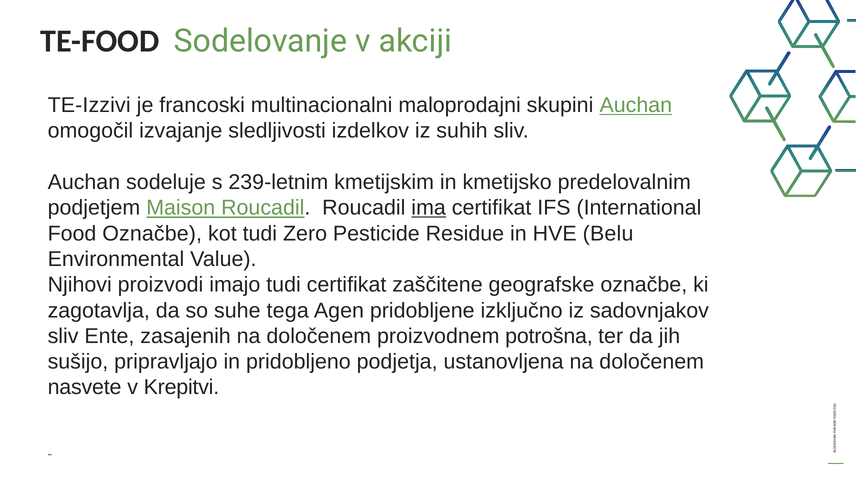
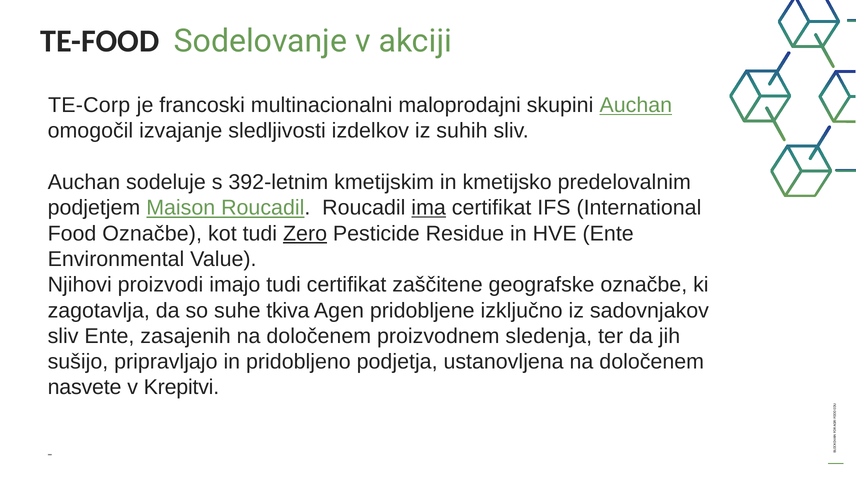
TE-Izzivi: TE-Izzivi -> TE-Corp (89, 105)
239-letnim: 239-letnim -> 392-letnim (278, 182)
Zero underline: none -> present (305, 234)
HVE Belu: Belu -> Ente (608, 234)
tega: tega -> tkiva (288, 311)
potrošna: potrošna -> sledenja (549, 336)
